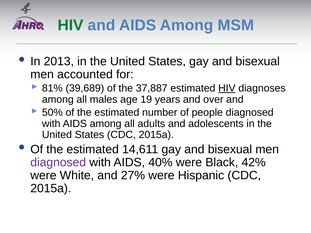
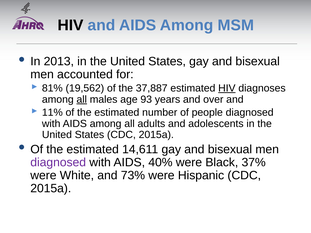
HIV colour: green -> black (70, 25)
39,689: 39,689 -> 19,562 (85, 88)
all underline: none -> present (82, 100)
19: 19 -> 93 (146, 100)
50%: 50% -> 11% (52, 113)
42%: 42% -> 37% (254, 163)
27%: 27% -> 73% (133, 176)
